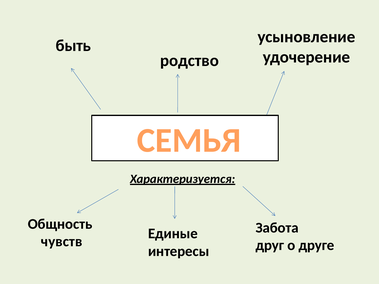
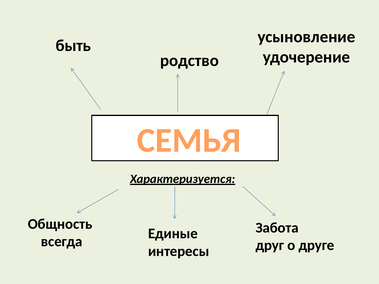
чувств: чувств -> всегда (62, 242)
